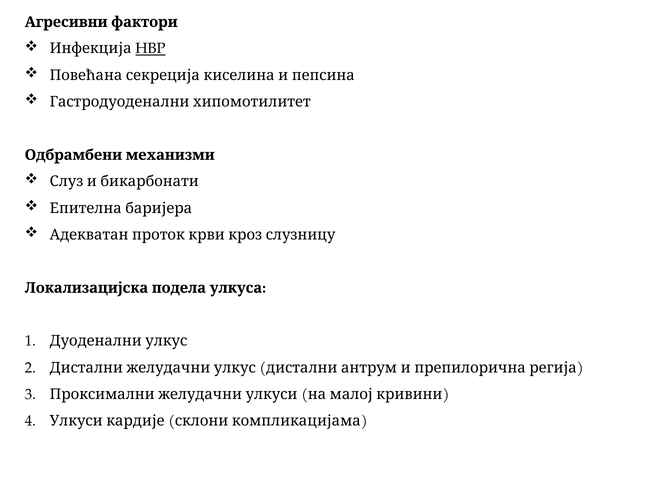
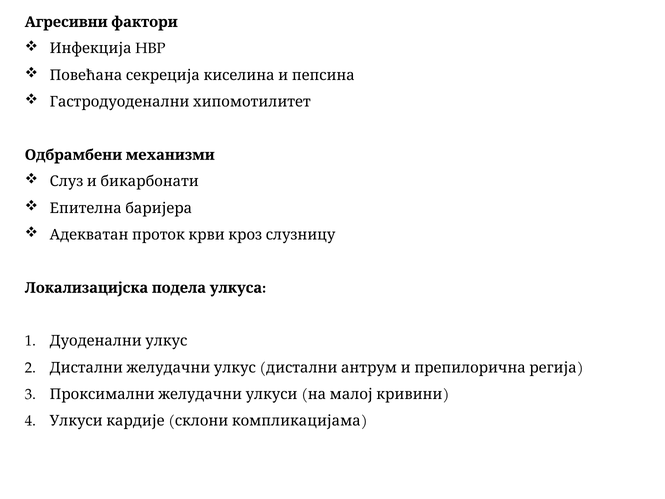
HBP underline: present -> none (150, 49)
